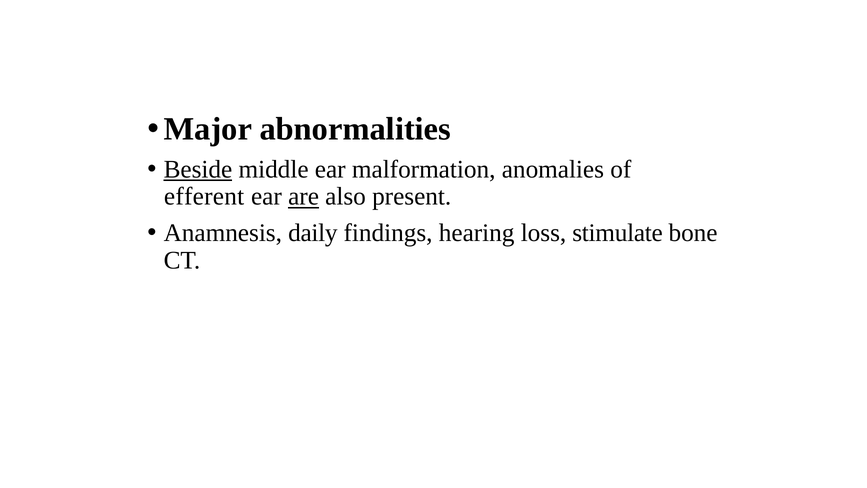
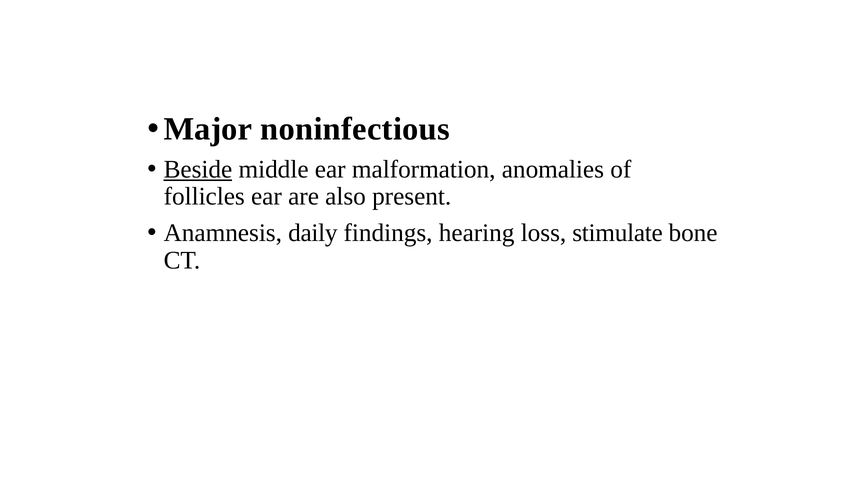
abnormalities: abnormalities -> noninfectious (355, 129)
efferent: efferent -> follicles (204, 197)
are underline: present -> none (304, 197)
